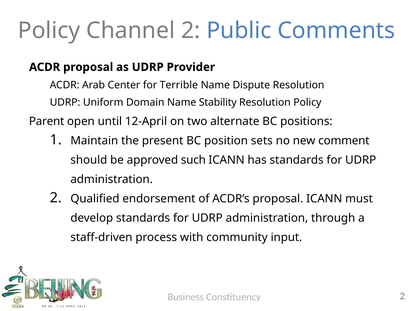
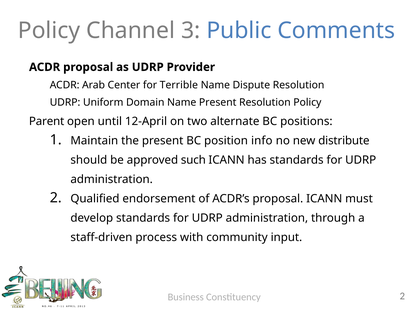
Channel 2: 2 -> 3 (191, 31)
Name Stability: Stability -> Present (218, 102)
sets: sets -> info (262, 140)
comment: comment -> distribute (344, 140)
